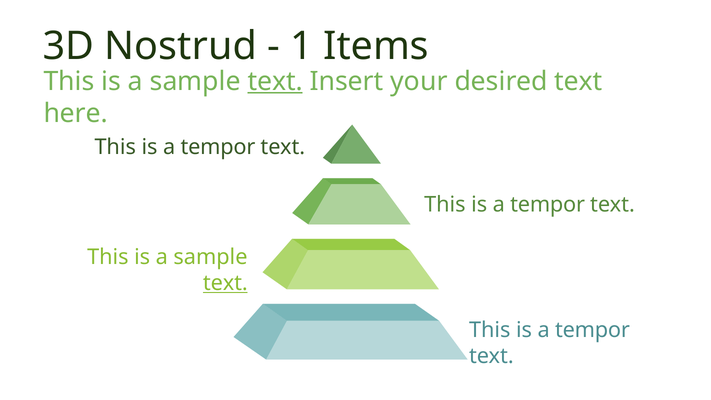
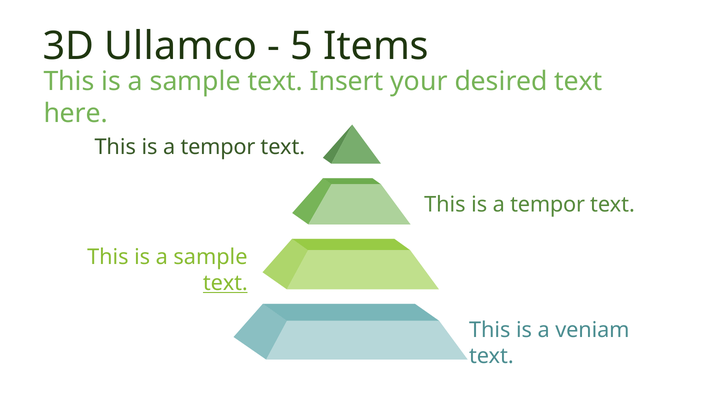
Nostrud: Nostrud -> Ullamco (181, 46)
1: 1 -> 5 (302, 46)
text underline: present -> none (275, 81)
tempor: tempor -> veniam (592, 330)
